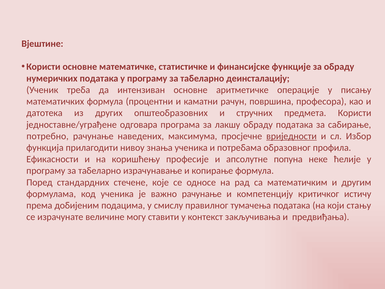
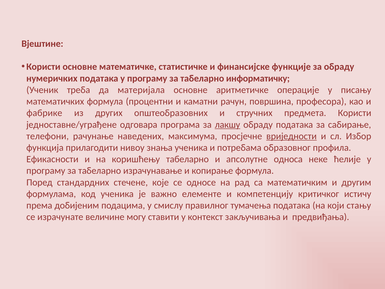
деинсталацију: деинсталацију -> информатичку (258, 78)
интензиван: интензиван -> материјала (141, 90)
датотека: датотека -> фабрике (44, 113)
лакшу underline: none -> present (227, 124)
потребно: потребно -> телефони (48, 136)
коришћењу професије: професије -> табеларно (187, 159)
попуна: попуна -> односа (288, 159)
важно рачунање: рачунање -> елементе (202, 194)
